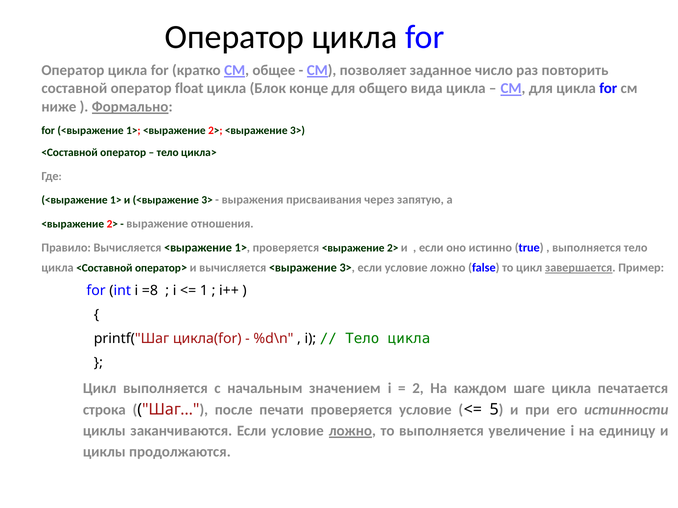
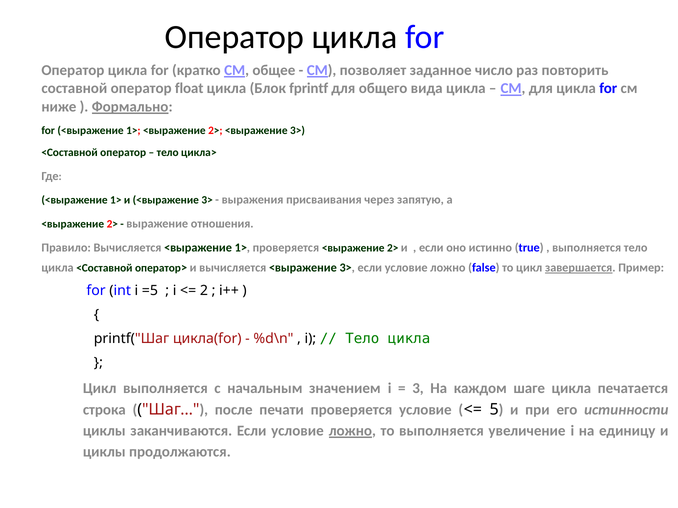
конце: конце -> fprintf (309, 89)
=8: =8 -> =5 (150, 291)
1: 1 -> 2 (204, 291)
2: 2 -> 3 (418, 388)
